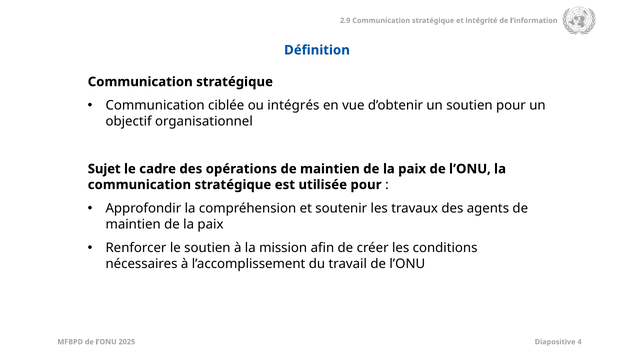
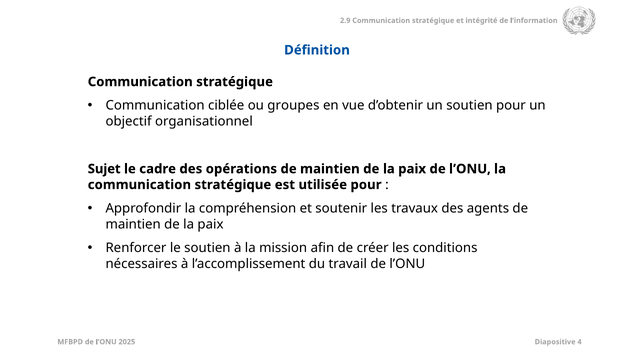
intégrés: intégrés -> groupes (293, 106)
